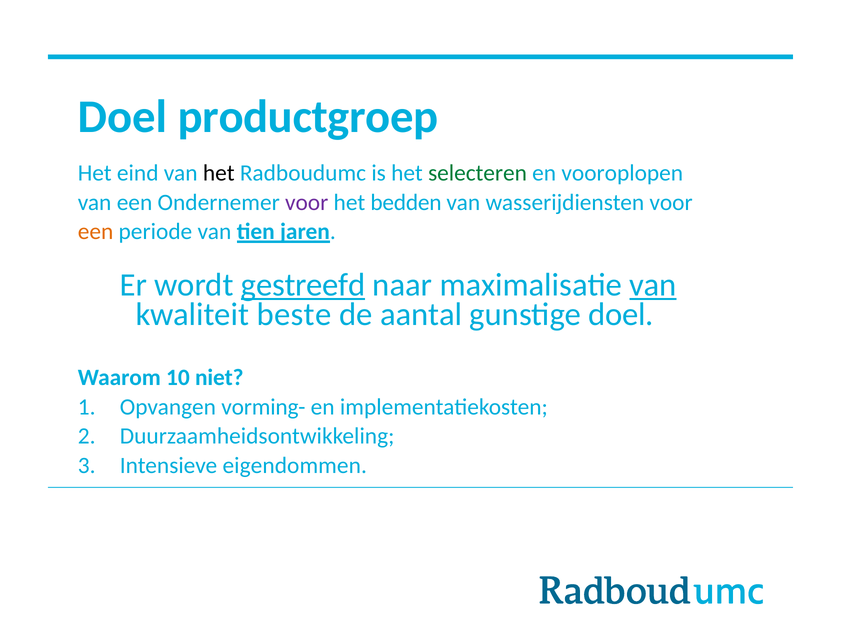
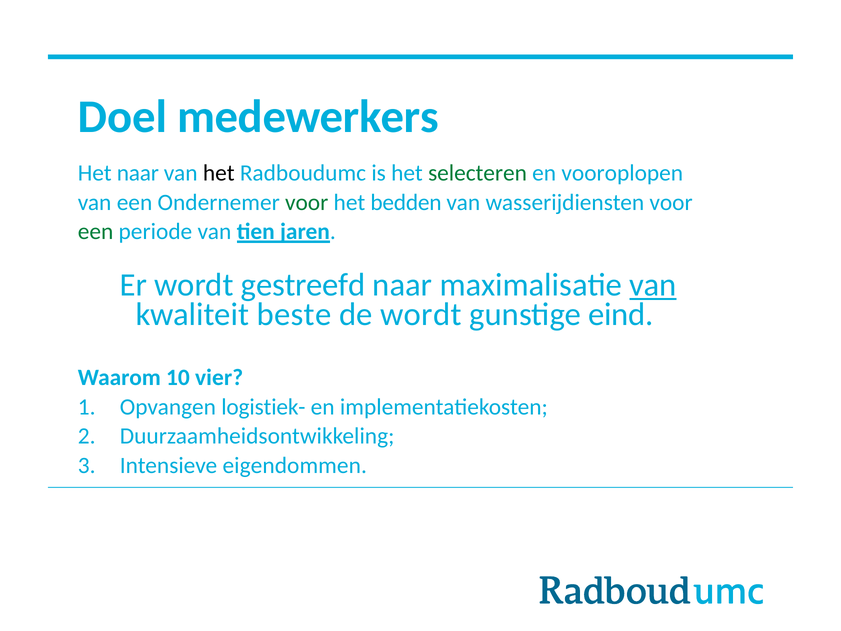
productgroep: productgroep -> medewerkers (308, 117)
Het eind: eind -> naar (138, 173)
voor colour: purple -> green (307, 202)
een colour: orange -> green (96, 232)
gestreefd underline: present -> none (303, 285)
de aantal: aantal -> wordt (421, 314)
gunstige doel: doel -> eind (621, 314)
niet: niet -> vier (219, 378)
vorming-: vorming- -> logistiek- (263, 407)
